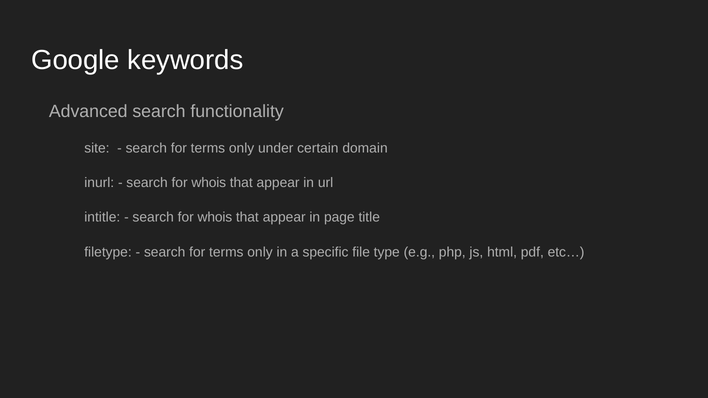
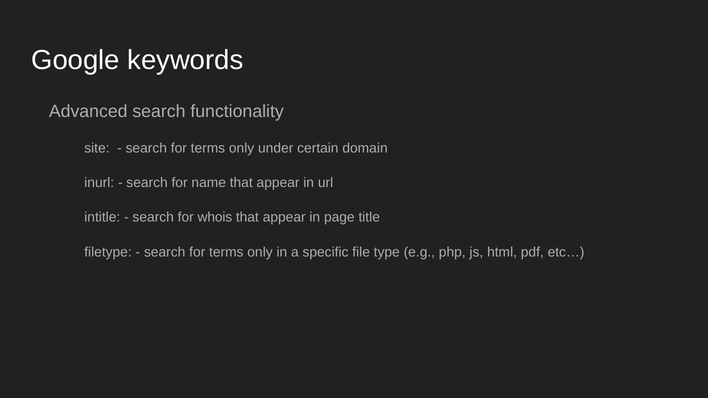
whois: whois -> name (209, 183)
